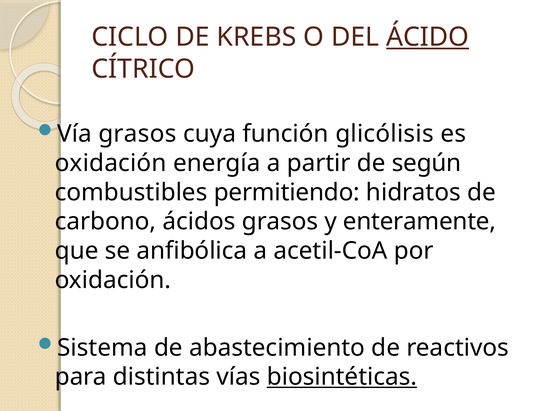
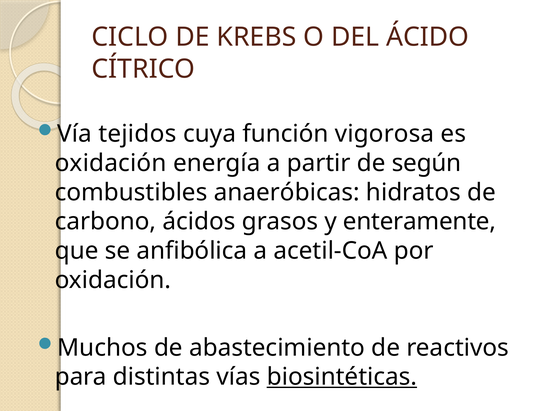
ÁCIDO underline: present -> none (428, 37)
Vía grasos: grasos -> tejidos (137, 134)
glicólisis: glicólisis -> vigorosa (385, 134)
permitiendo: permitiendo -> anaeróbicas (287, 192)
Sistema: Sistema -> Muchos (102, 348)
